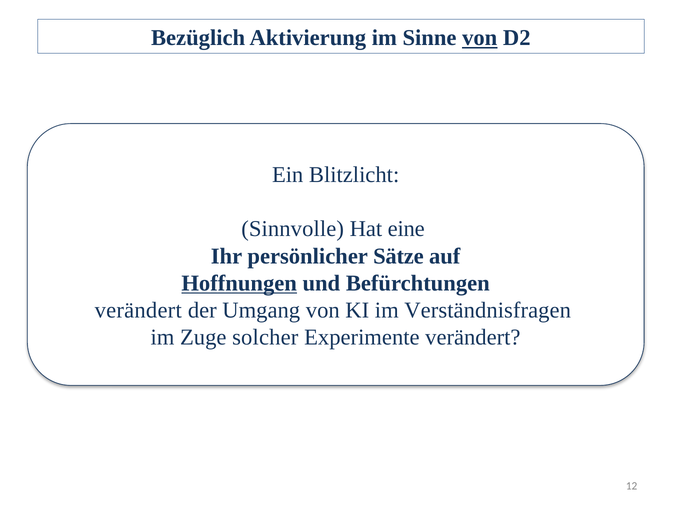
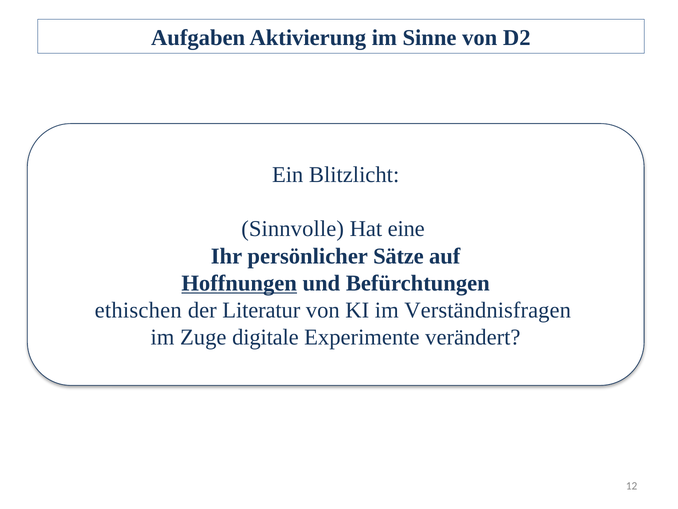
Bezüglich: Bezüglich -> Aufgaben (198, 38)
von underline: present -> none (480, 38)
verändert: verändert -> ethischen (138, 310)
Umgang: Umgang -> Literatur (261, 310)
solcher: solcher -> digitale (265, 337)
